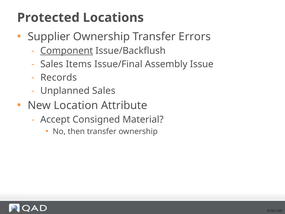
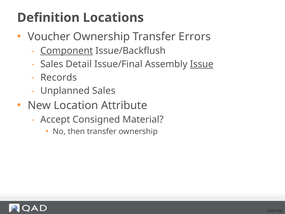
Protected: Protected -> Definition (48, 18)
Supplier: Supplier -> Voucher (49, 37)
Items: Items -> Detail (79, 64)
Issue underline: none -> present (202, 64)
